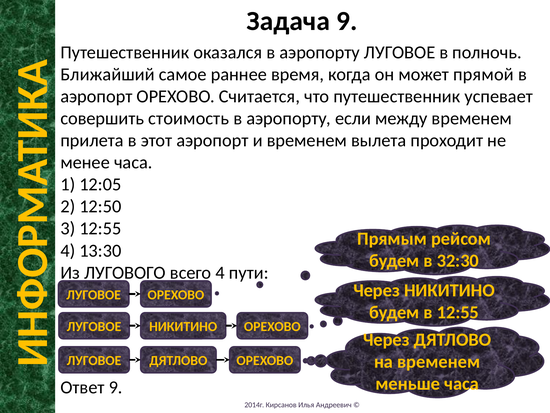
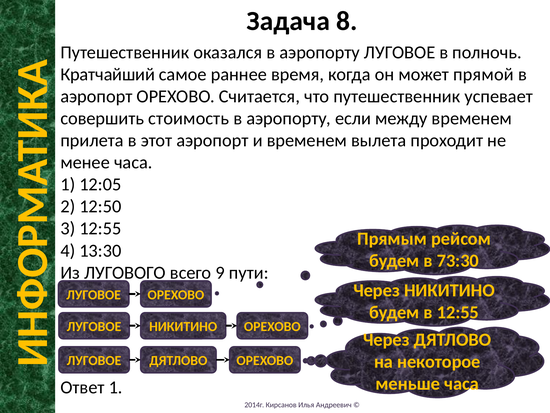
Задача 9: 9 -> 8 (347, 21)
Ближайший: Ближайший -> Кратчайший (108, 74)
32:30: 32:30 -> 73:30 (458, 261)
всего 4: 4 -> 9 (220, 272)
на временем: временем -> некоторое (439, 361)
Ответ 9: 9 -> 1 (116, 387)
